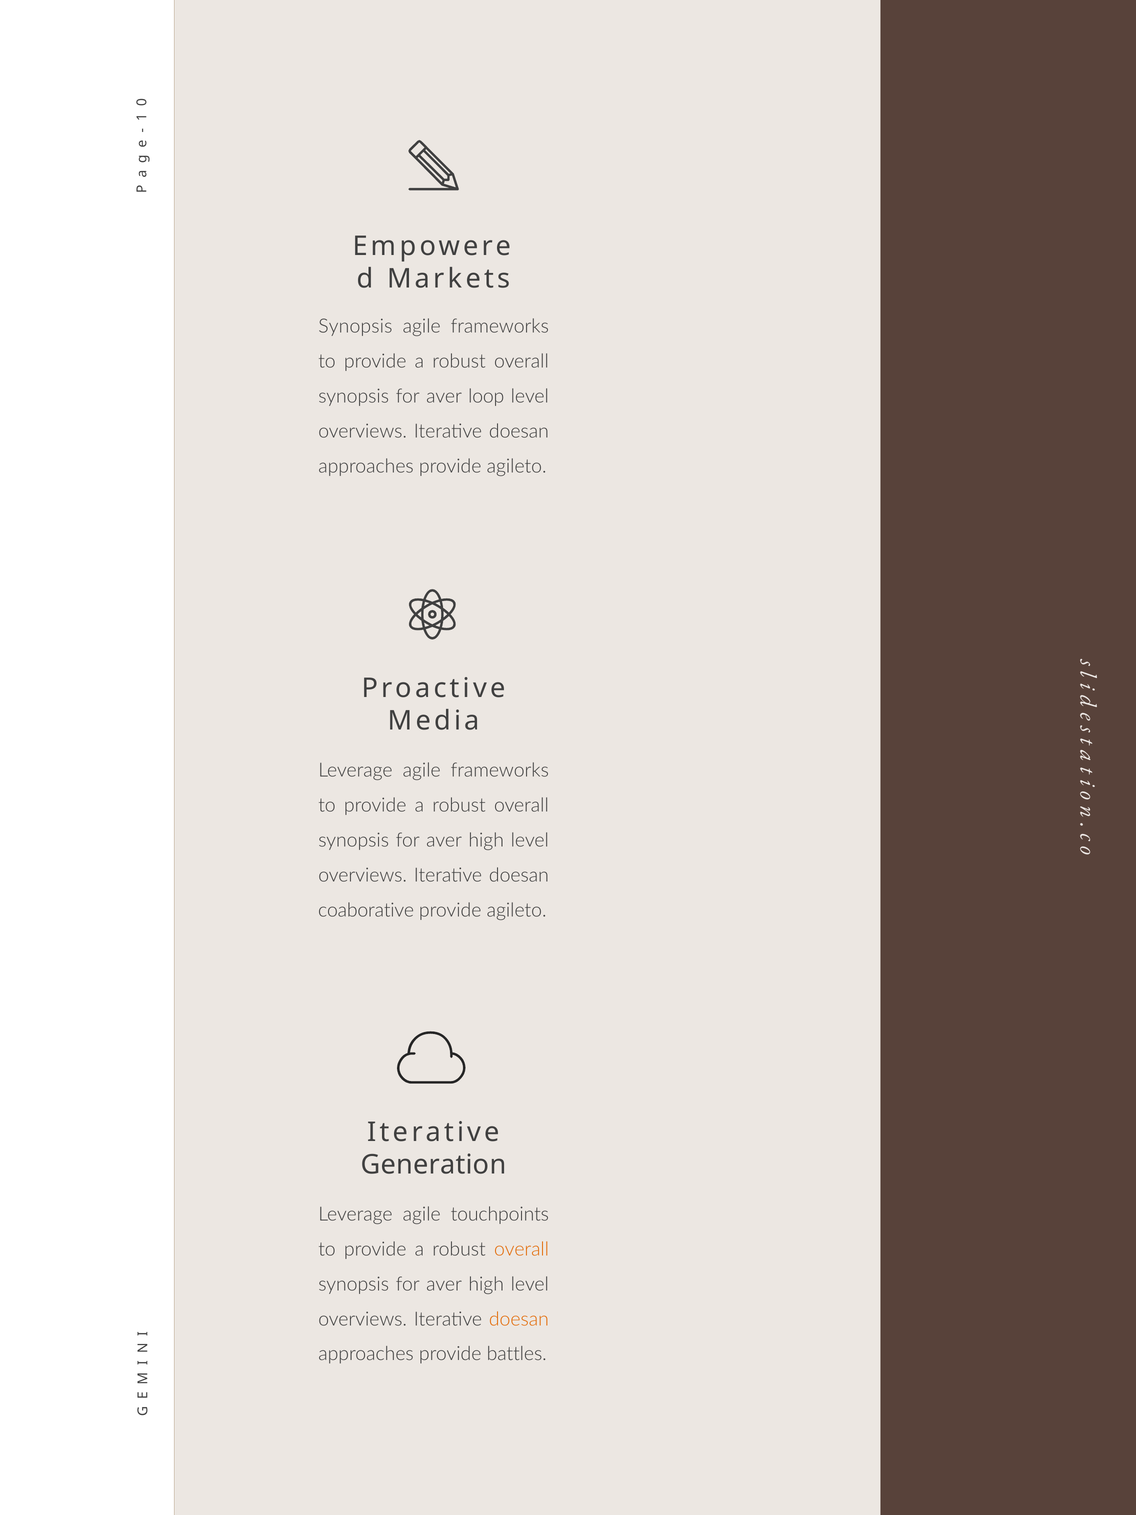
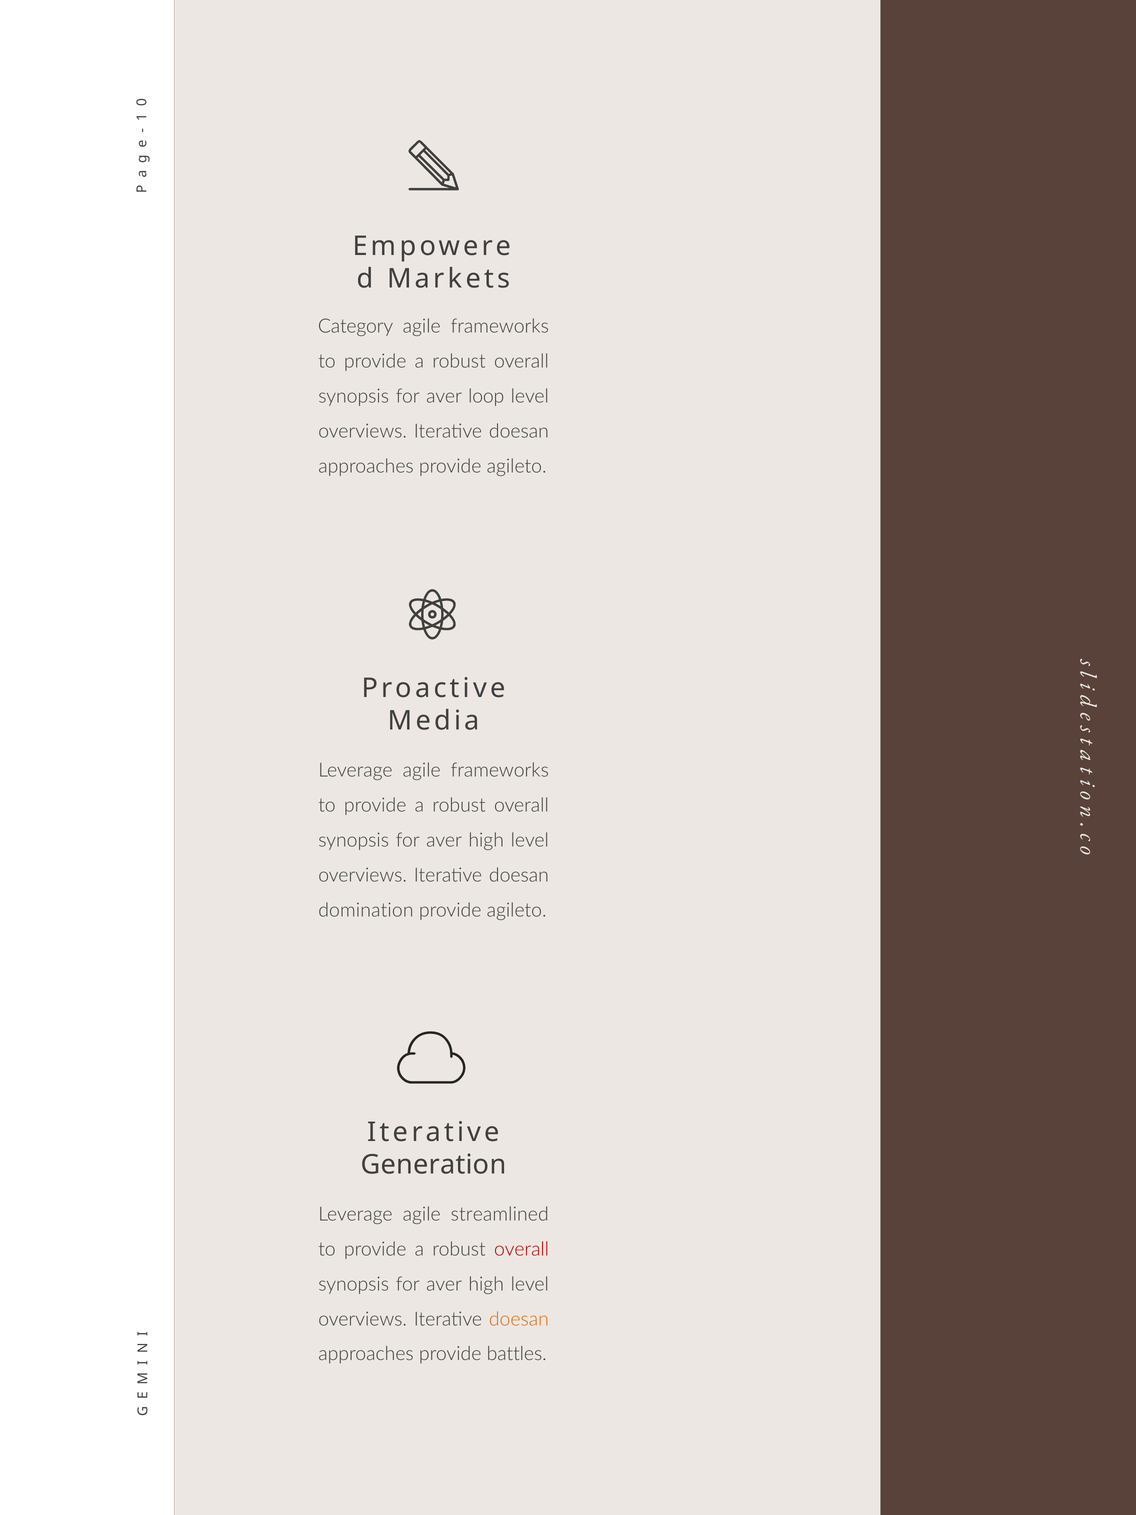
Synopsis: Synopsis -> Category (356, 326)
coaborative: coaborative -> domination (366, 910)
touchpoints: touchpoints -> streamlined (500, 1214)
overall colour: orange -> red (521, 1249)
